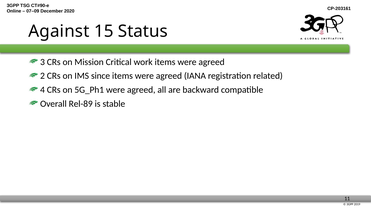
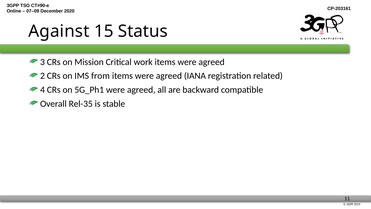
since: since -> from (100, 76)
Rel-89: Rel-89 -> Rel-35 (81, 104)
